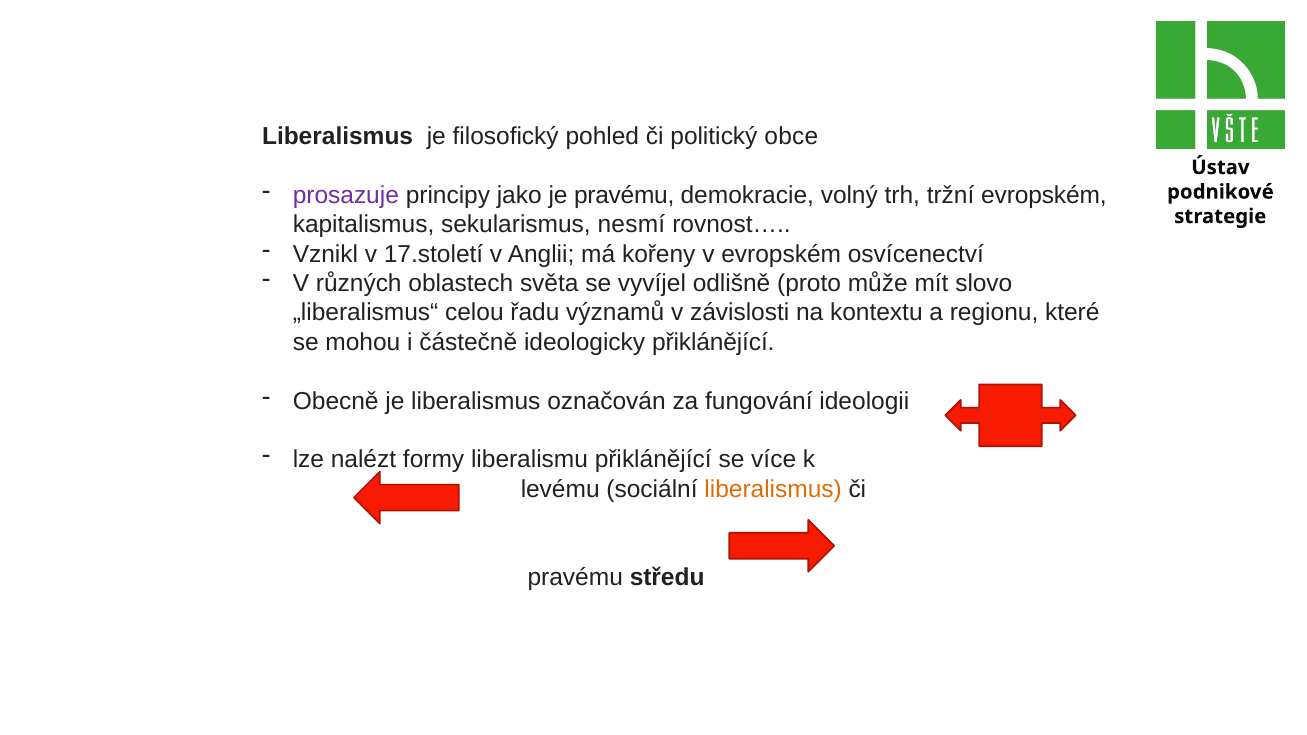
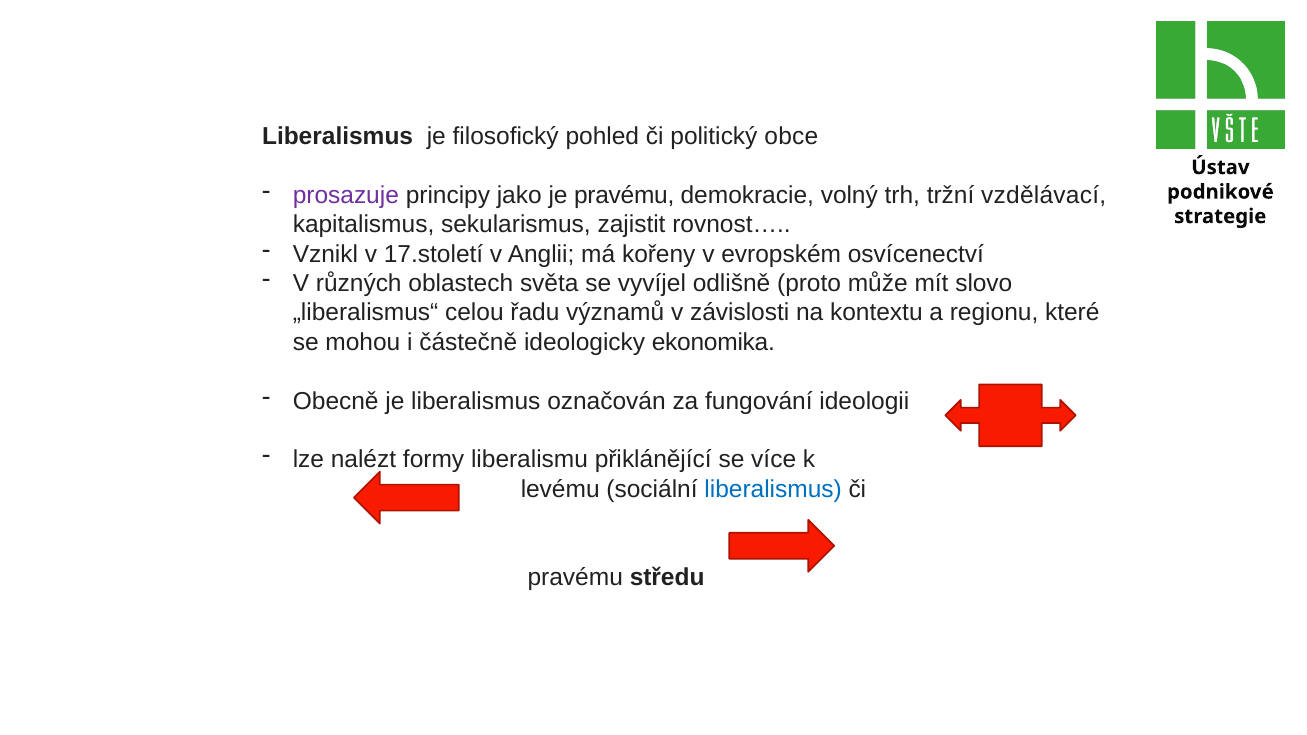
tržní evropském: evropském -> vzdělávací (1044, 195)
nesmí: nesmí -> zajistit (632, 225)
ideologicky přiklánějící: přiklánějící -> ekonomika (713, 342)
liberalismus colour: orange -> blue (773, 489)
